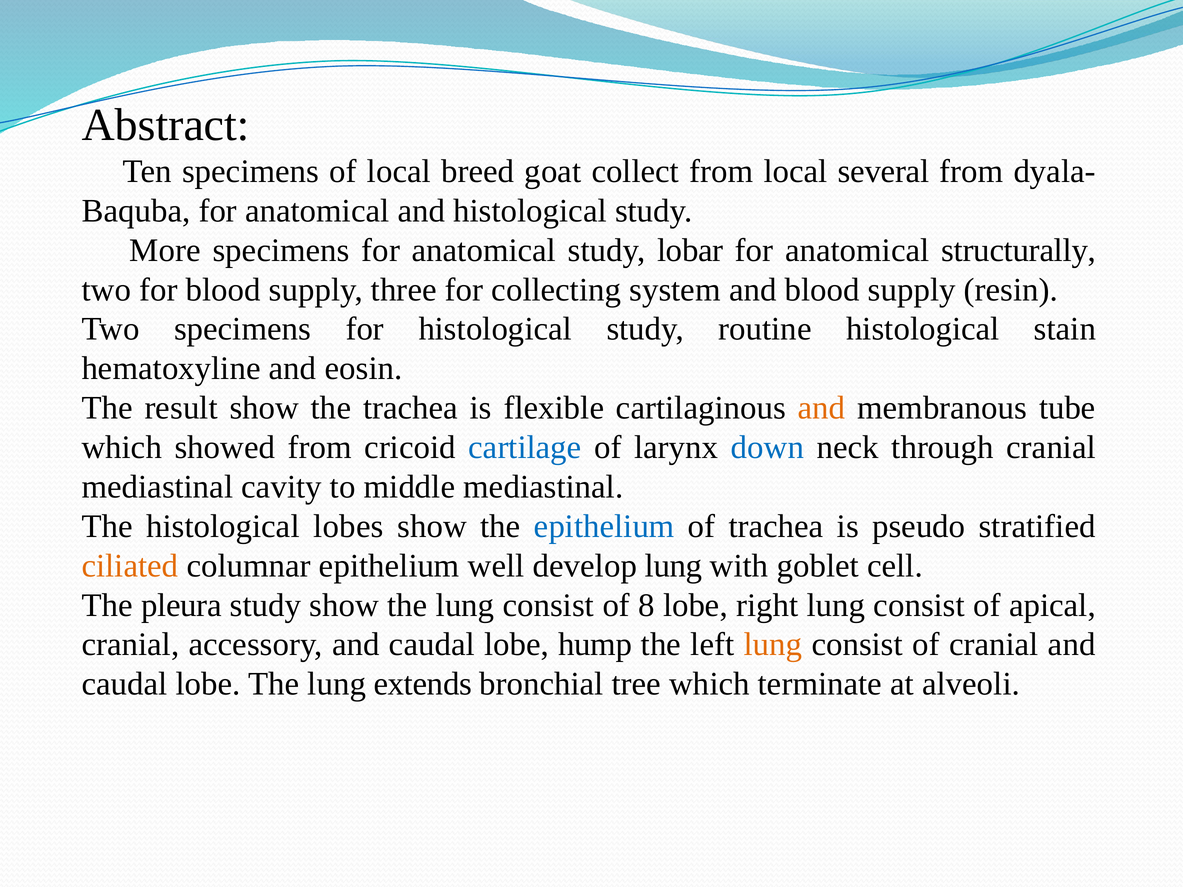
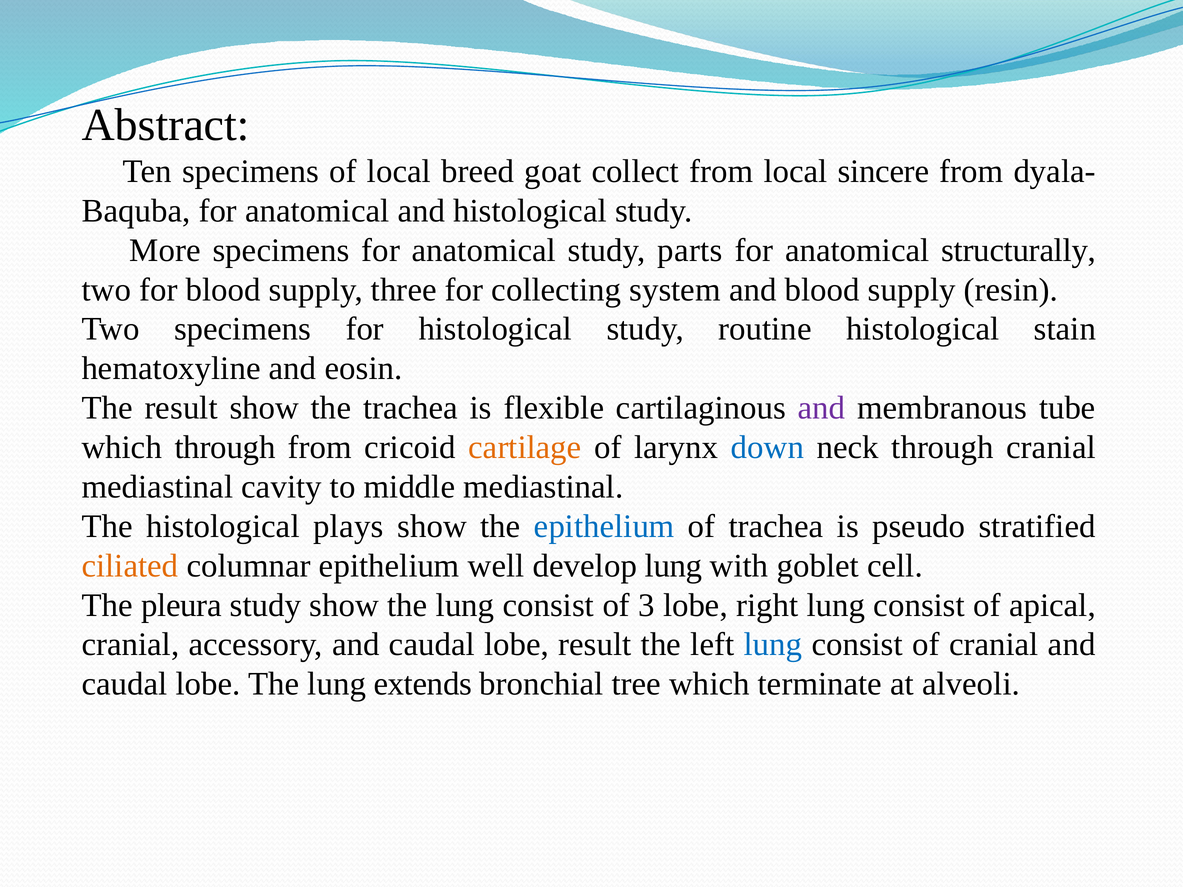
several: several -> sincere (883, 171)
lobar: lobar -> parts (690, 250)
and colour: orange -> purple (822, 408)
which showed: showed -> through (225, 448)
cartilage colour: blue -> orange (525, 448)
lobes: lobes -> plays (348, 526)
8: 8 -> 3 (646, 605)
lobe hump: hump -> result (595, 645)
lung colour: orange -> blue (773, 645)
